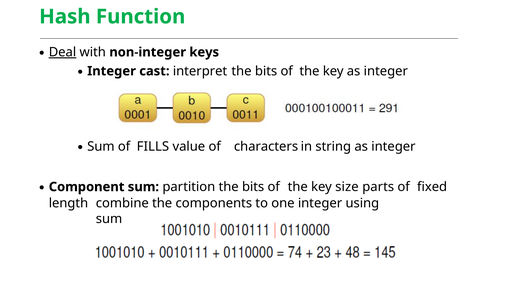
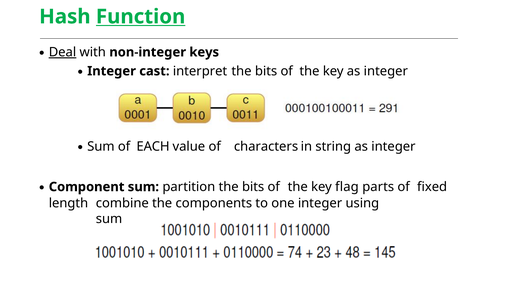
Function underline: none -> present (141, 17)
FILLS: FILLS -> EACH (153, 146)
size: size -> flag (347, 187)
